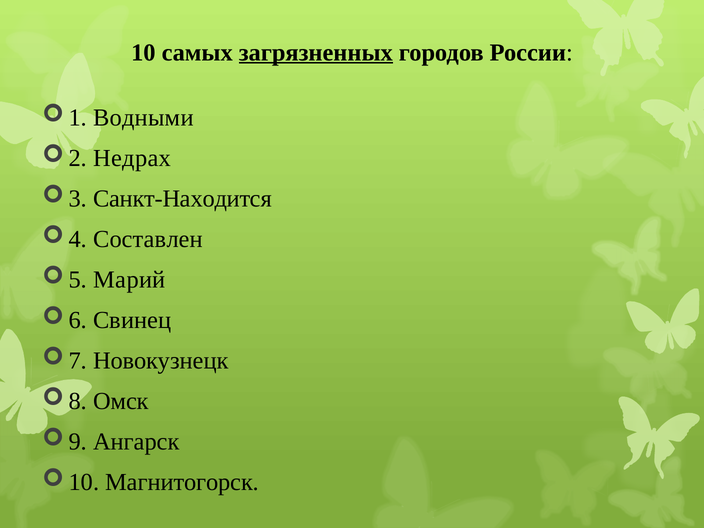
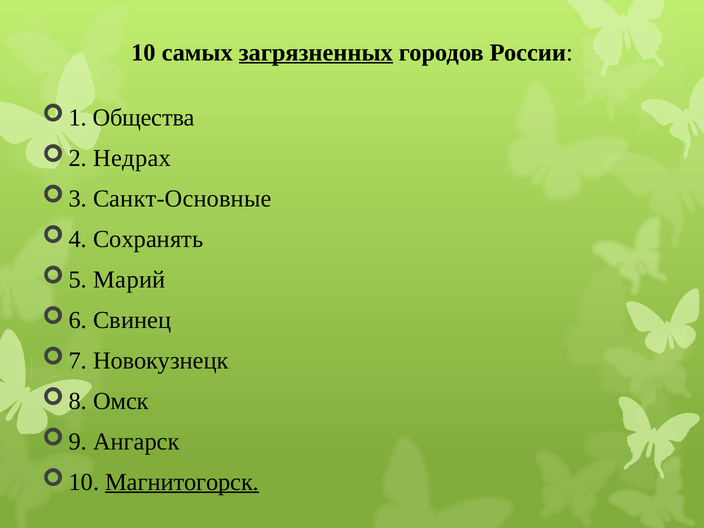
Водными: Водными -> Общества (144, 117)
Санкт-Находится: Санкт-Находится -> Санкт-Основные (182, 198)
Составлен: Составлен -> Сохранять (148, 239)
Магнитогорск underline: none -> present (182, 482)
